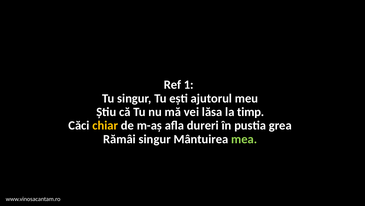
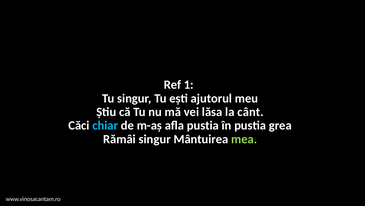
timp: timp -> cânt (251, 112)
chiar colour: yellow -> light blue (105, 125)
afla dureri: dureri -> pustia (203, 125)
